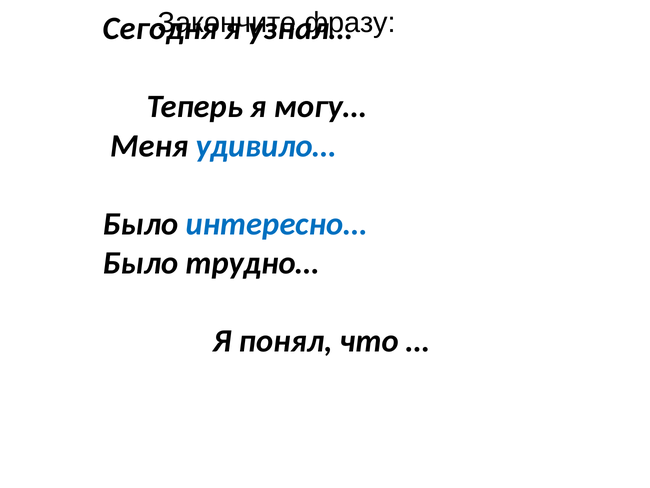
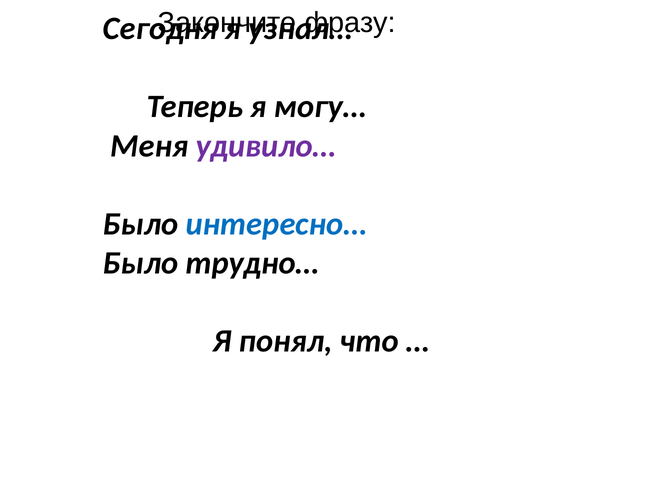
удивило… colour: blue -> purple (266, 146)
